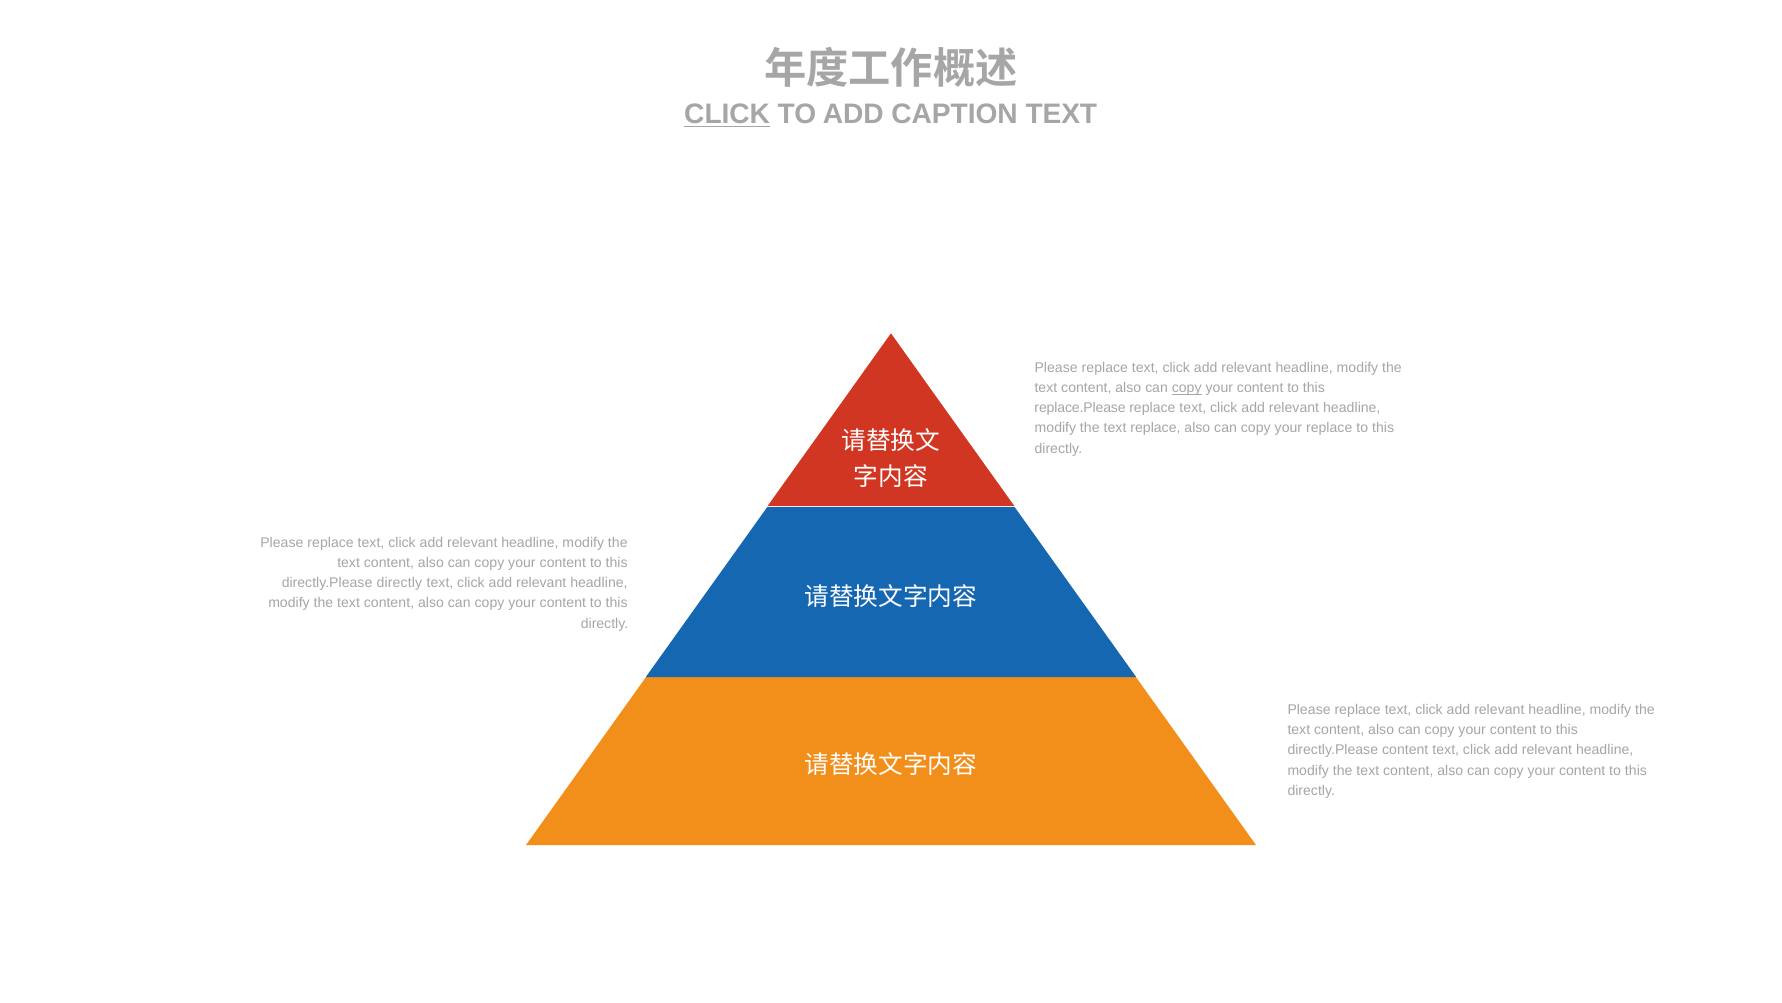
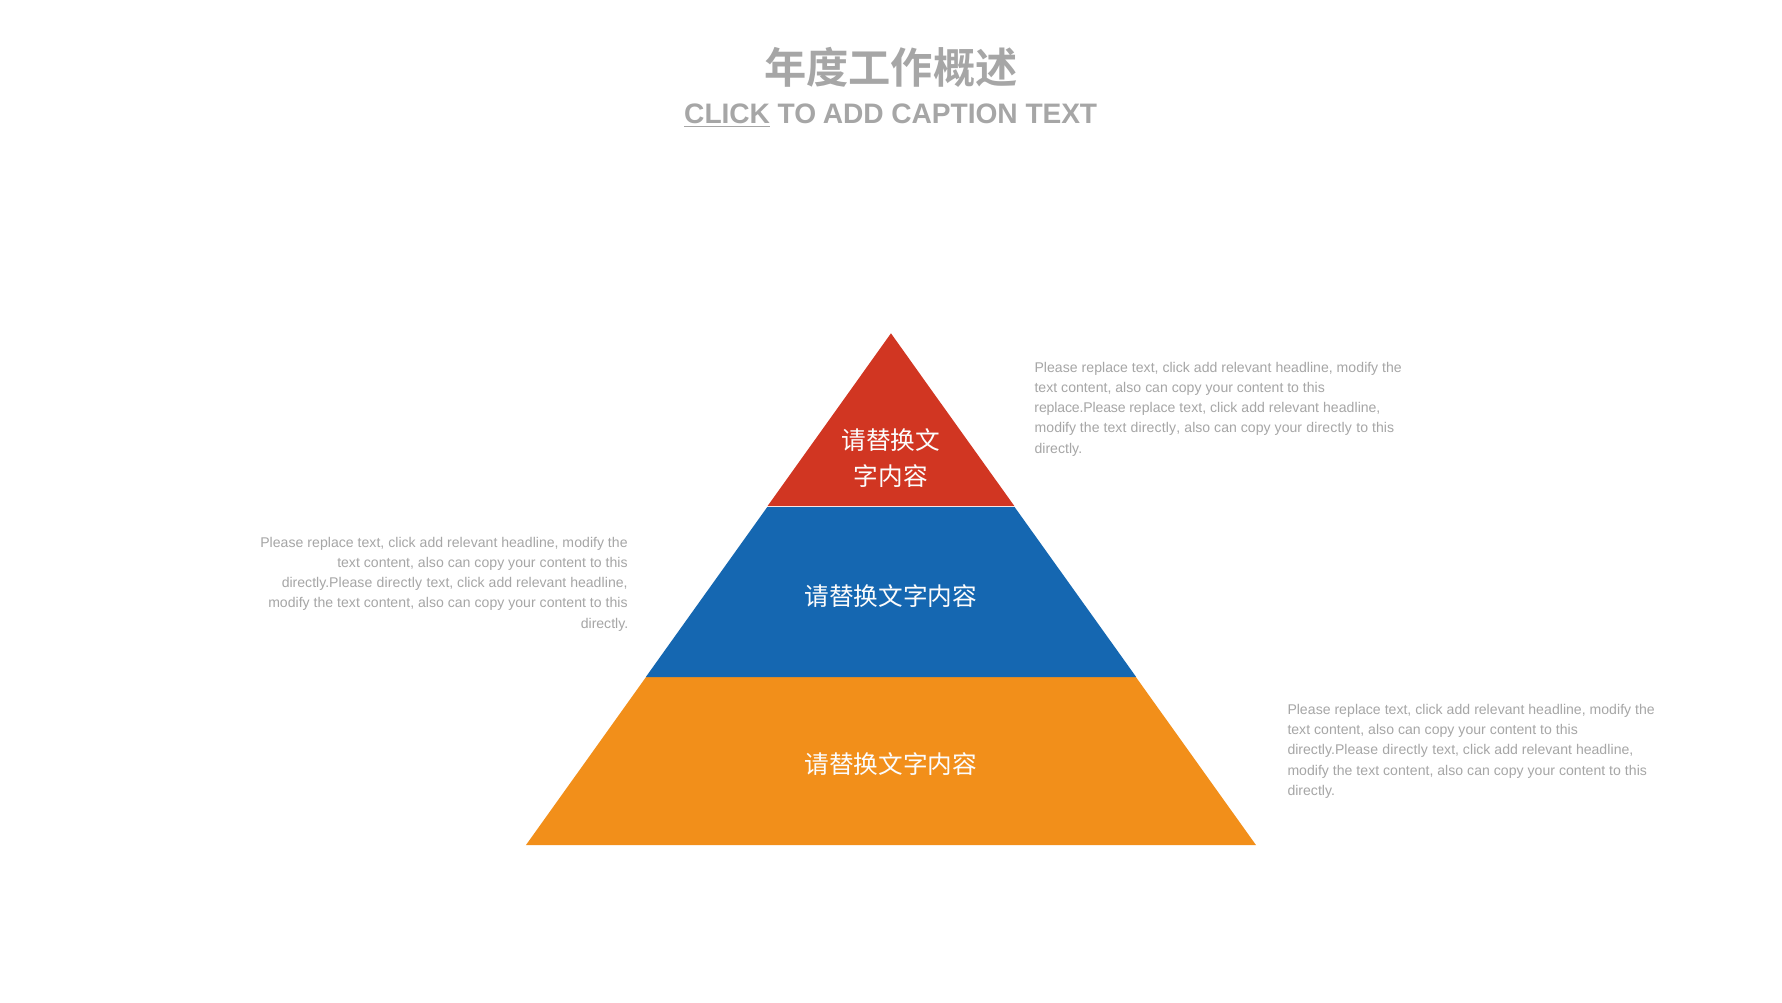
copy underline: present -> none (1187, 388)
text replace: replace -> directly (1155, 428)
your replace: replace -> directly (1329, 428)
content: content -> directly (1405, 750)
